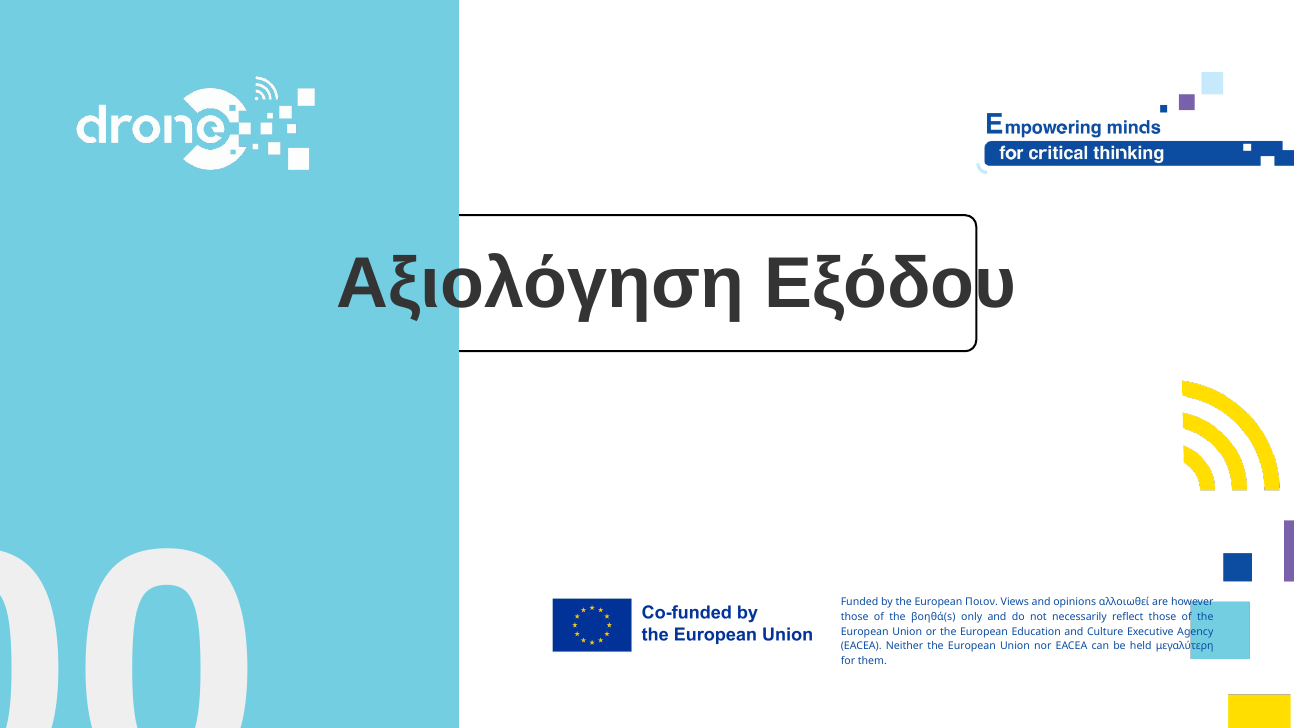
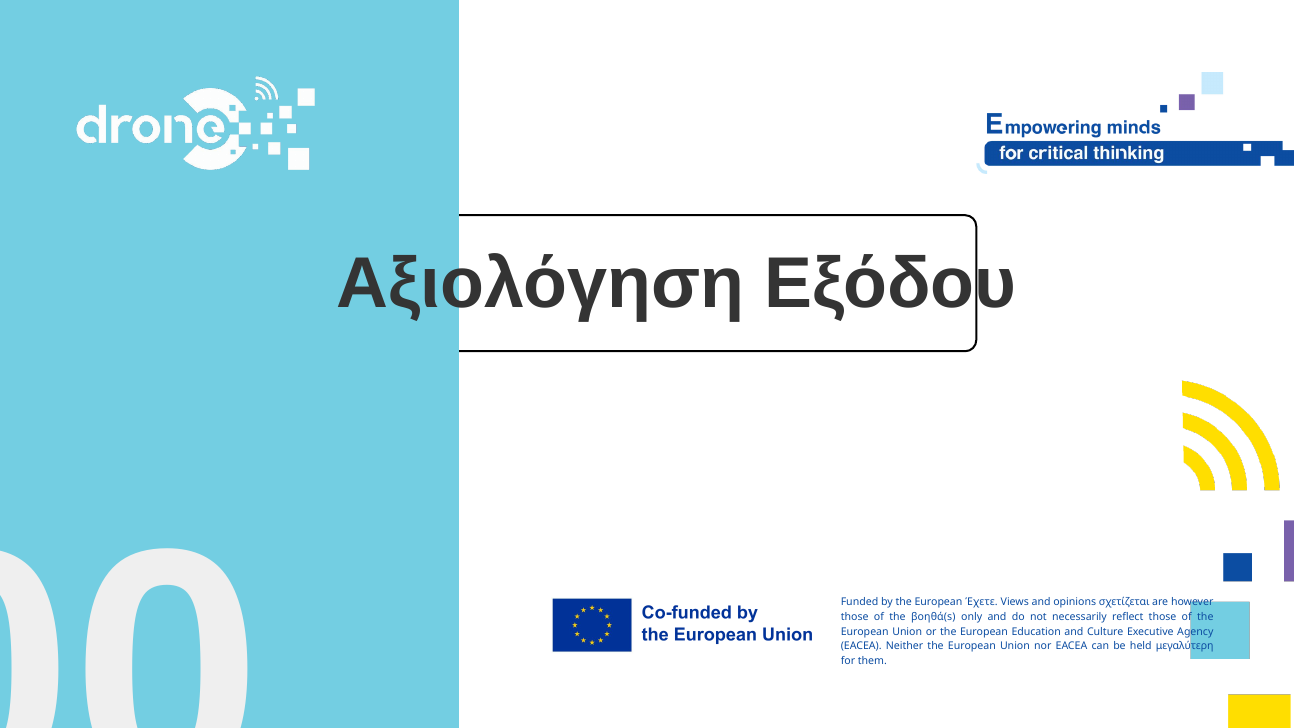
Ποιον: Ποιον -> Έχετε (982, 602)
αλλοιωθεί: αλλοιωθεί -> σχετίζεται (1124, 602)
